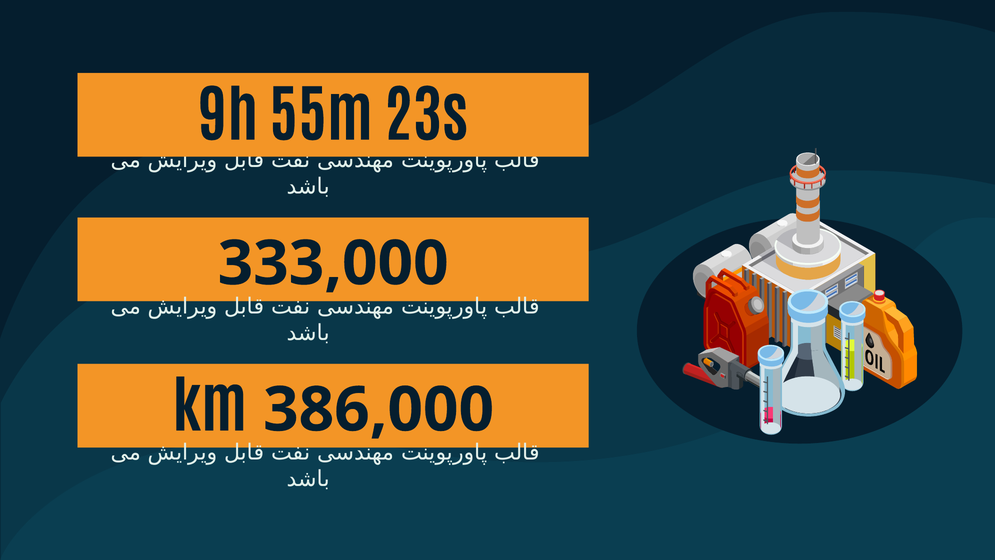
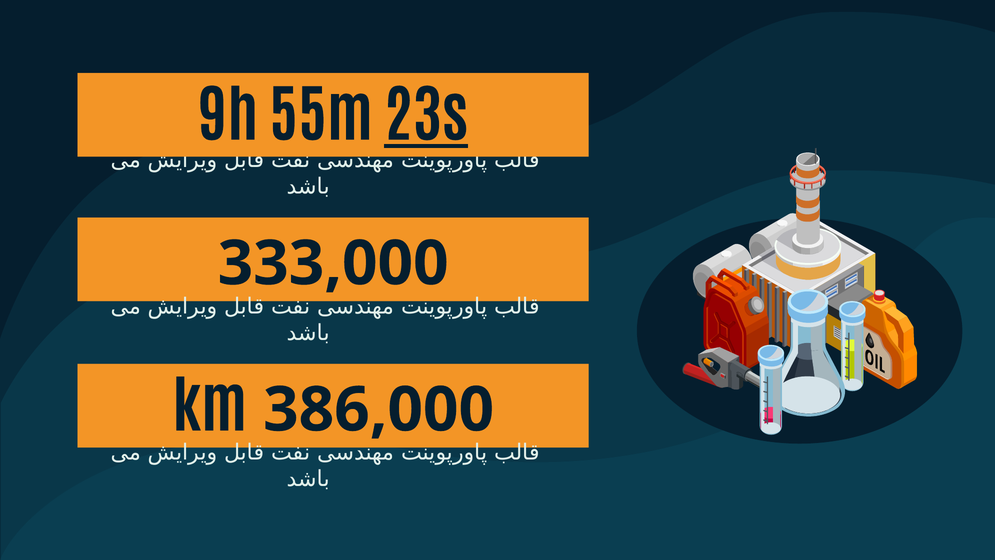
23s underline: none -> present (426, 119)
